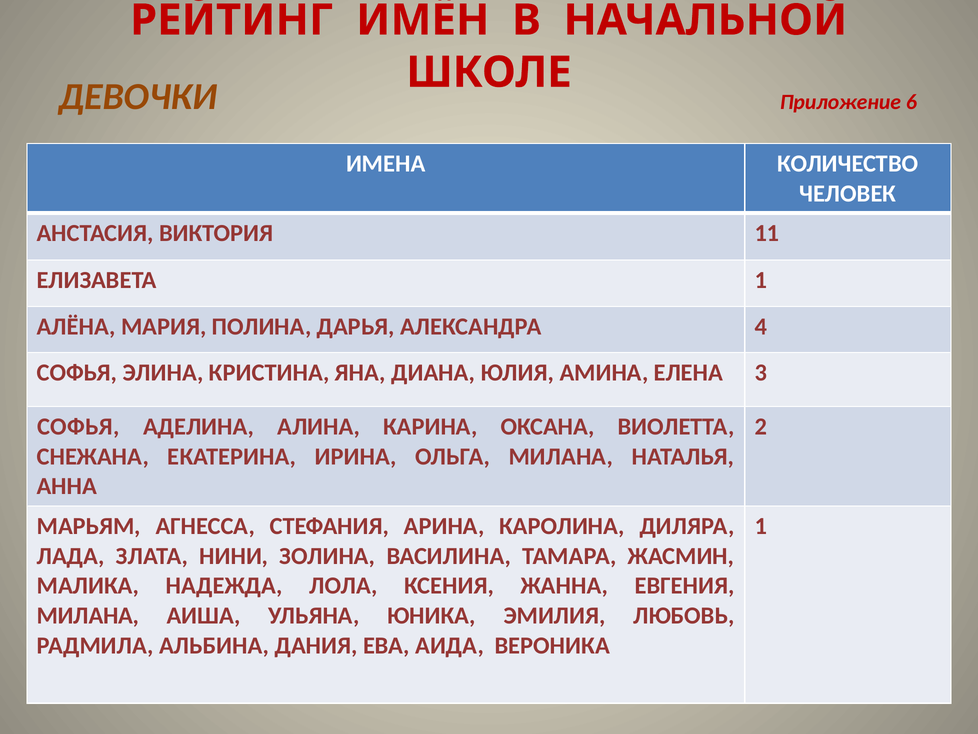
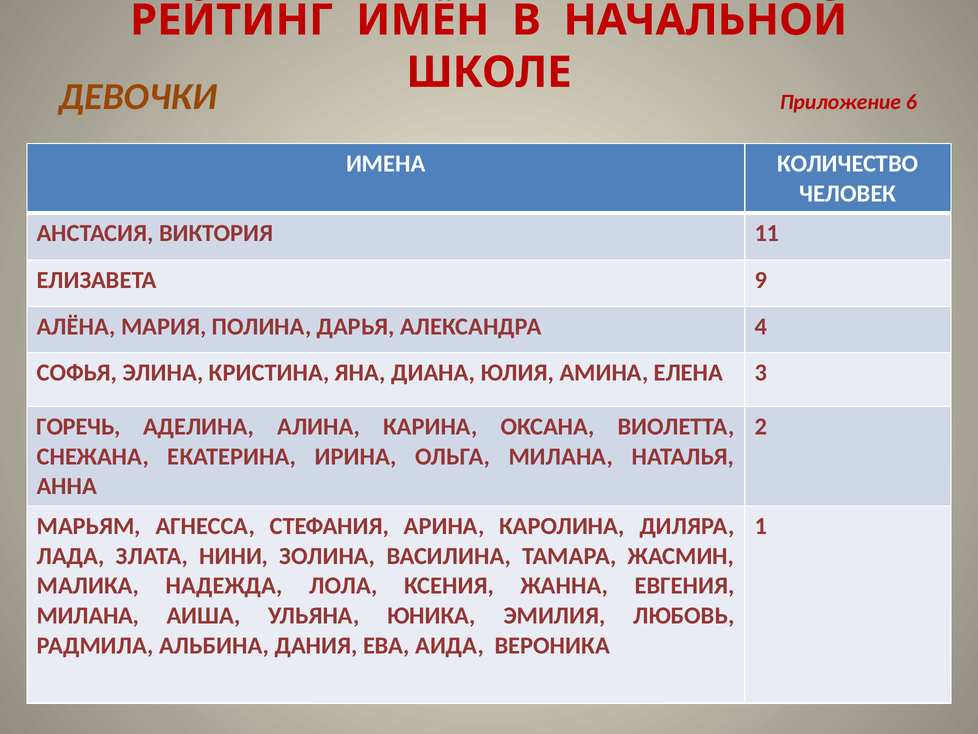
ЕЛИЗАВЕТА 1: 1 -> 9 (761, 280)
СОФЬЯ: СОФЬЯ -> ГОРЕЧЬ (78, 426)
